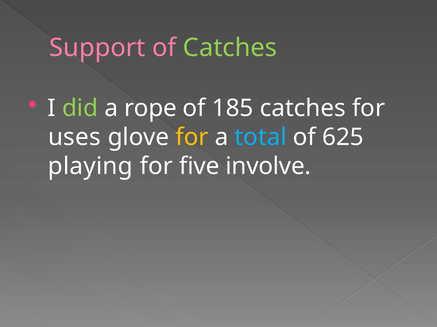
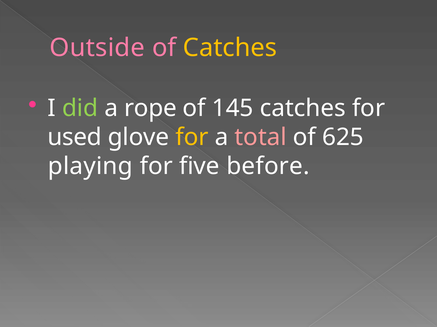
Support: Support -> Outside (97, 48)
Catches colour: light green -> yellow (230, 48)
185: 185 -> 145 (233, 108)
uses: uses -> used (75, 137)
total colour: light blue -> pink (261, 137)
involve: involve -> before (268, 167)
